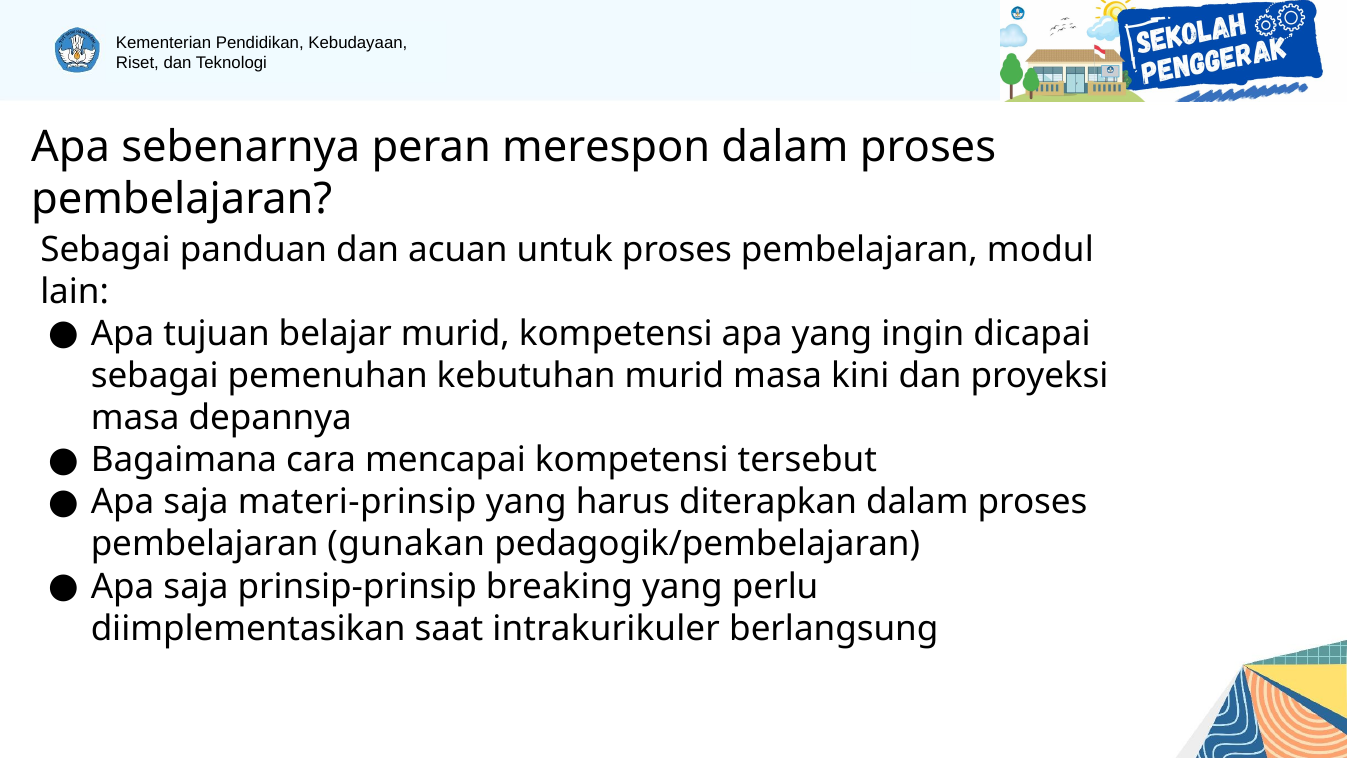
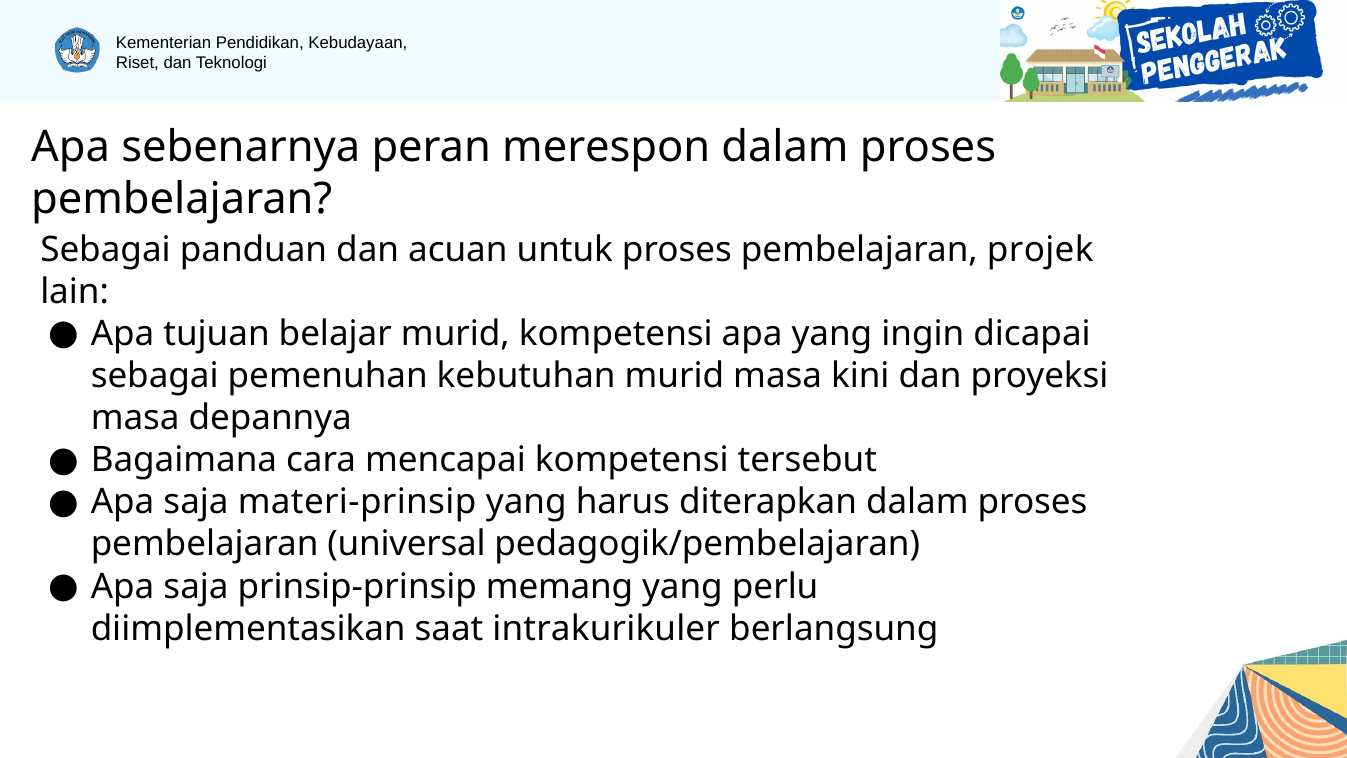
modul: modul -> projek (1040, 250)
gunakan: gunakan -> universal (407, 544)
breaking: breaking -> memang (560, 586)
